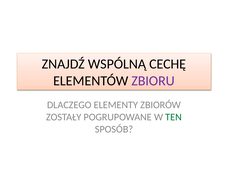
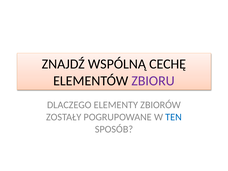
TEN colour: green -> blue (174, 117)
